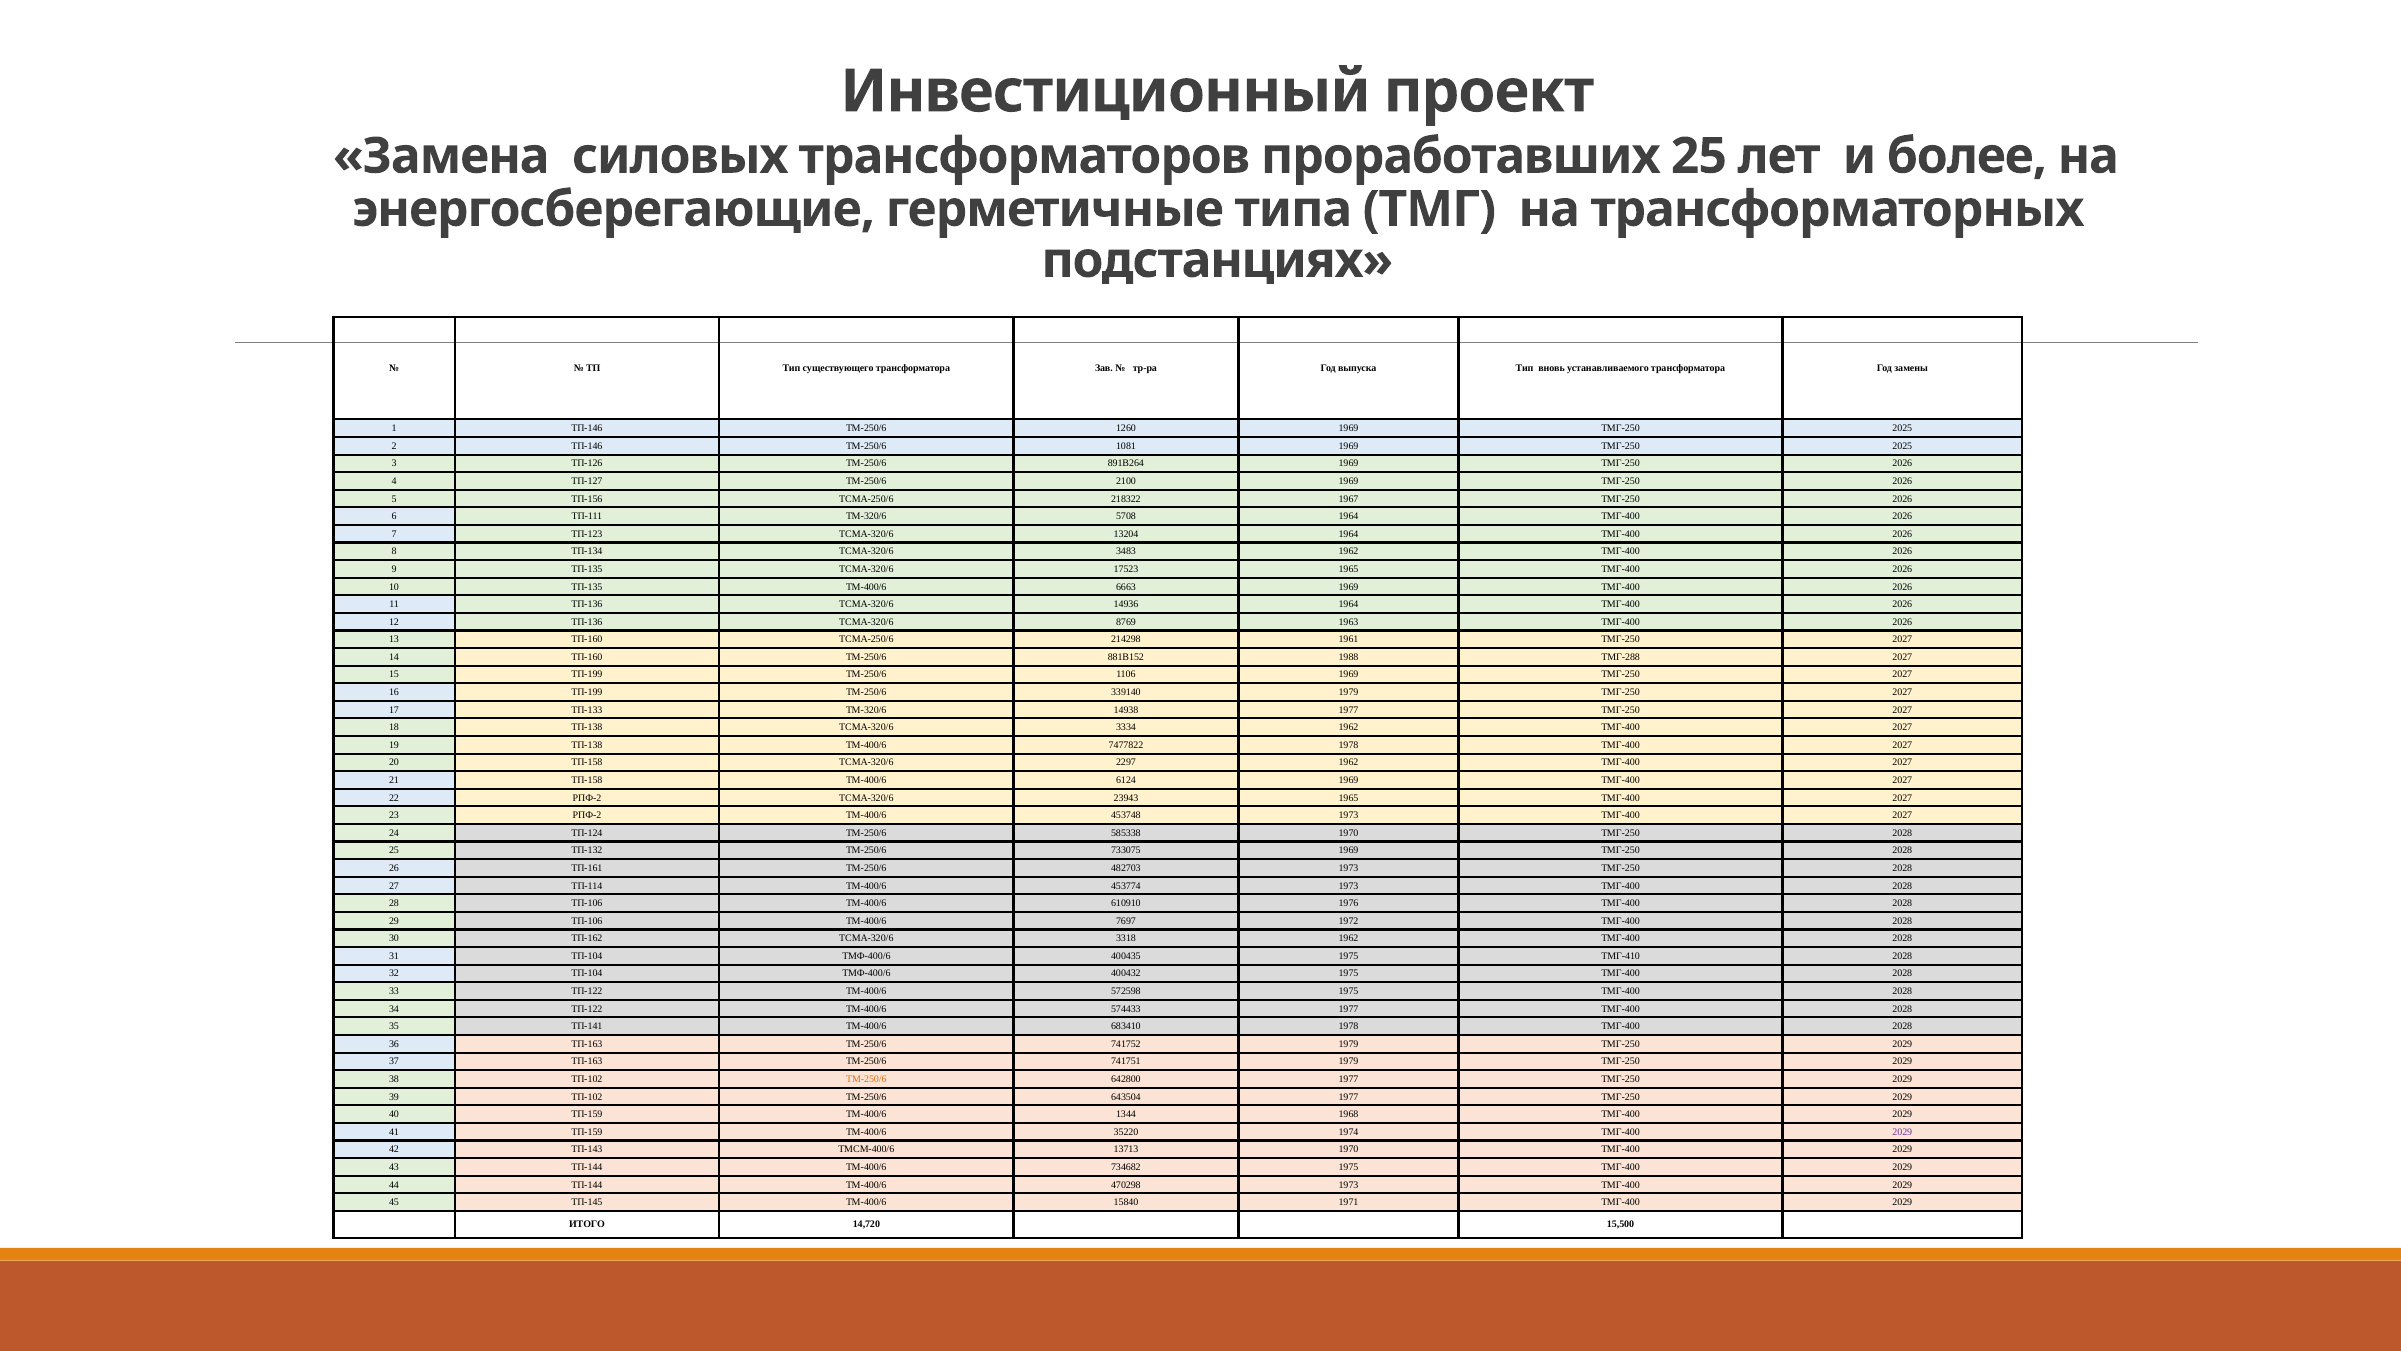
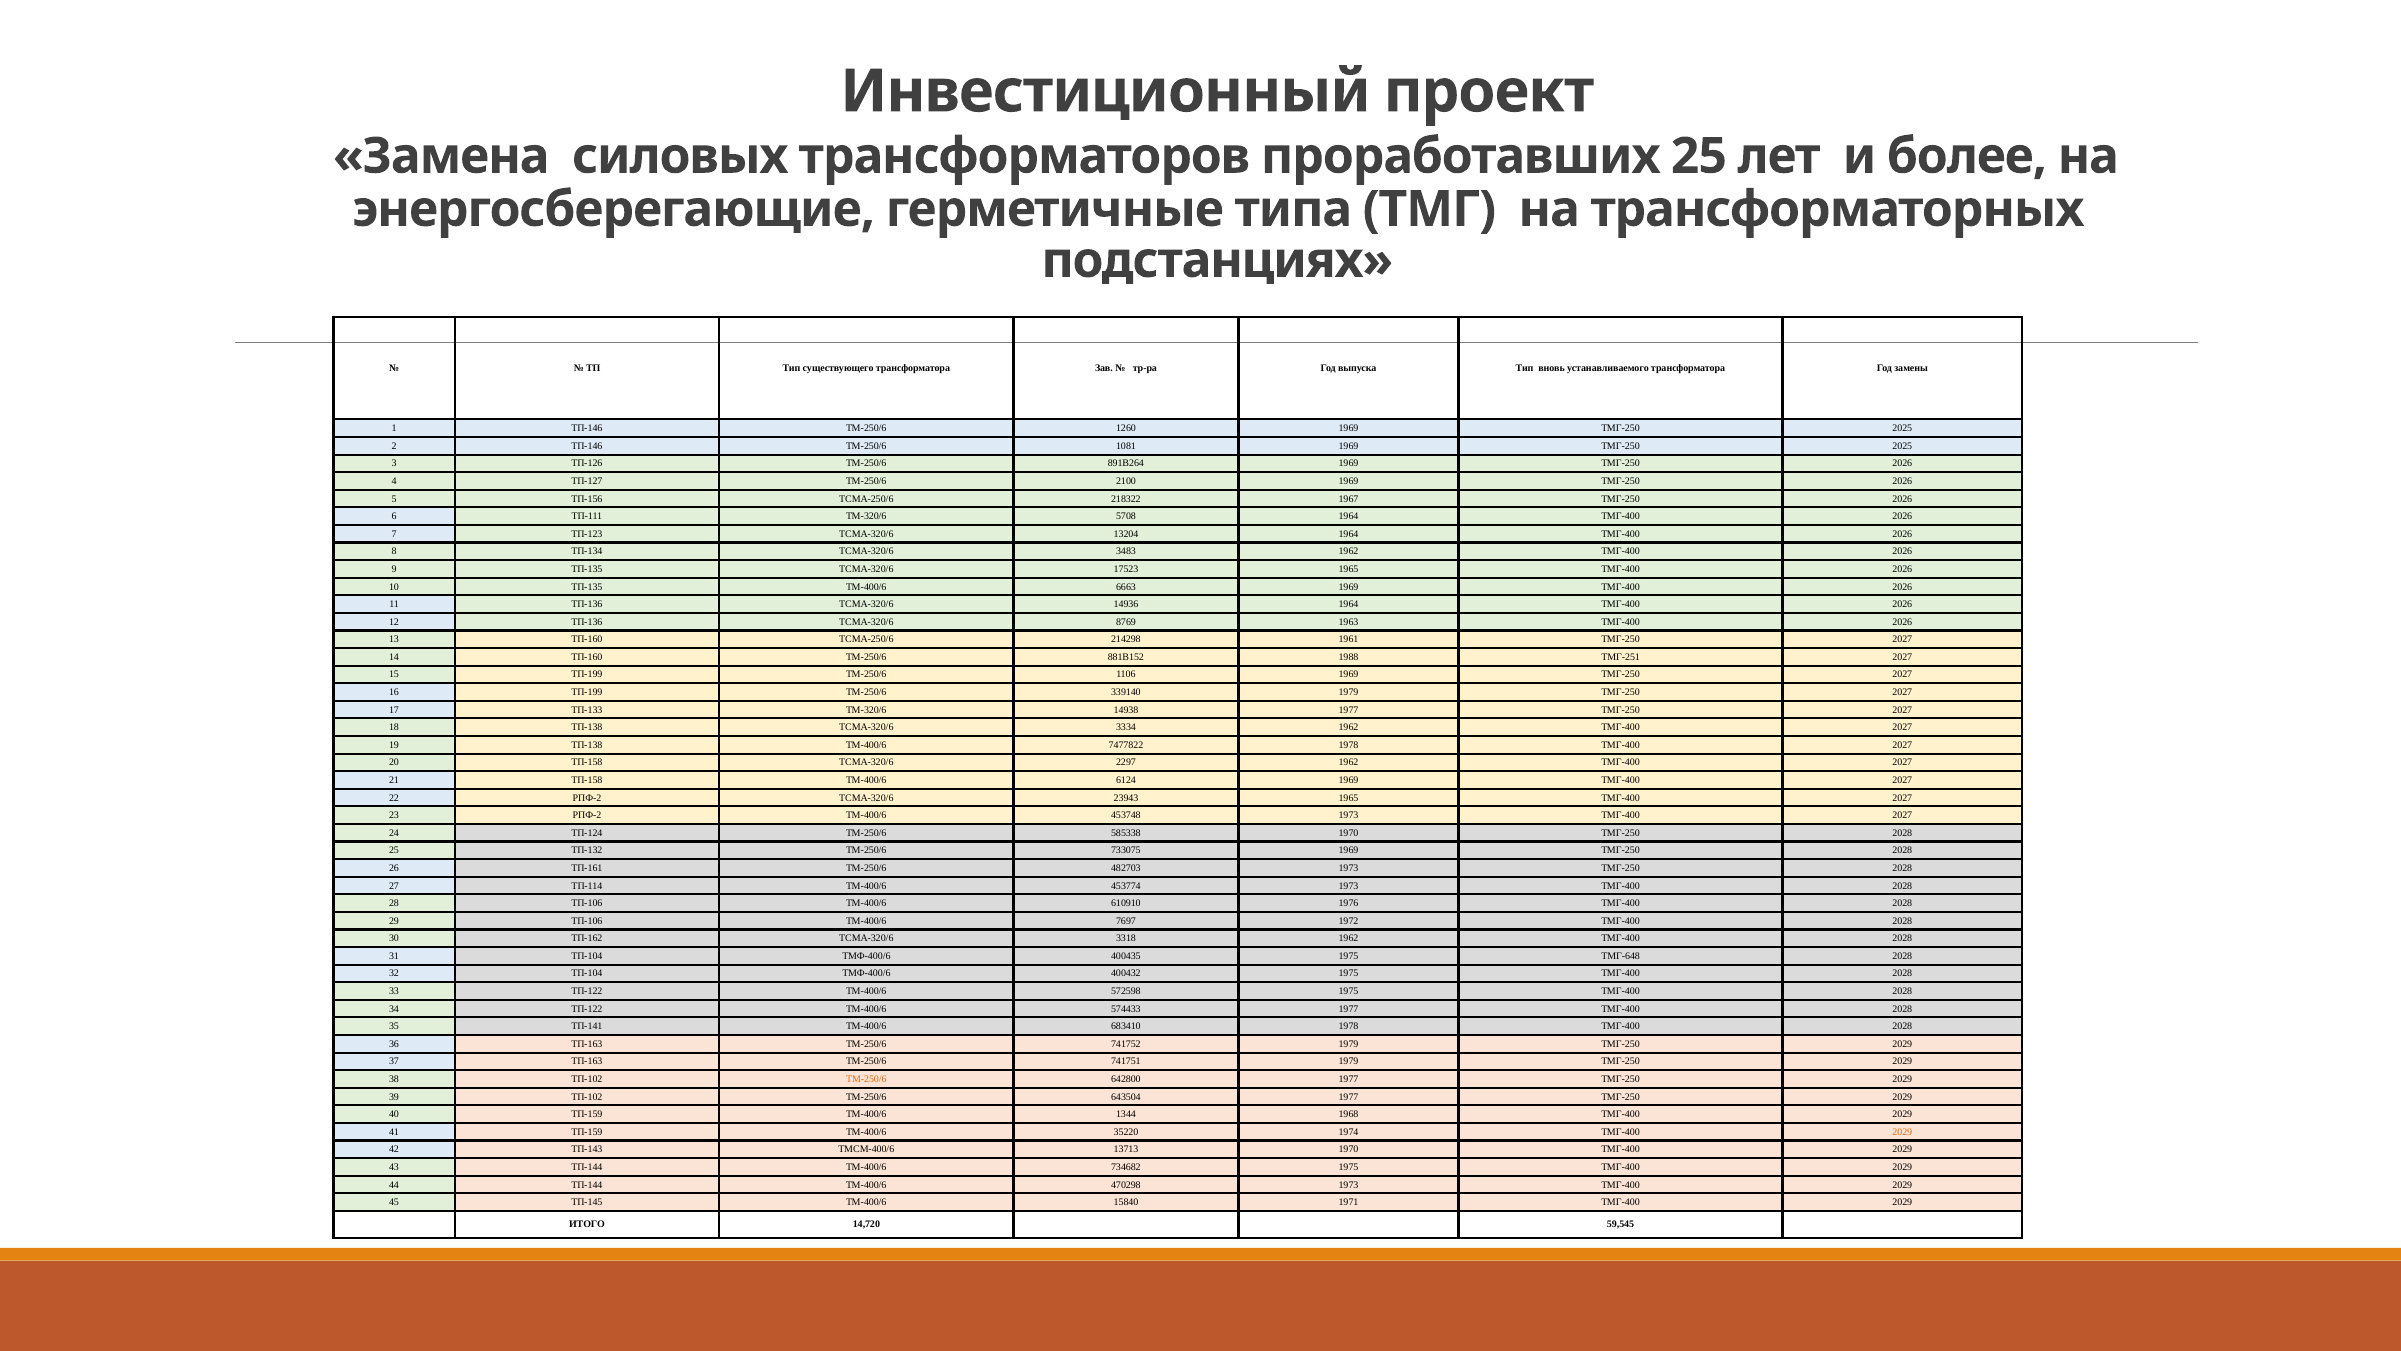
ТМГ-288: ТМГ-288 -> ТМГ-251 (1621, 657)
ТМГ-410: ТМГ-410 -> ТМГ-648 (1621, 956)
2029 colour: purple -> orange (1902, 1132)
15,500: 15,500 -> 59,545 (1621, 1224)
